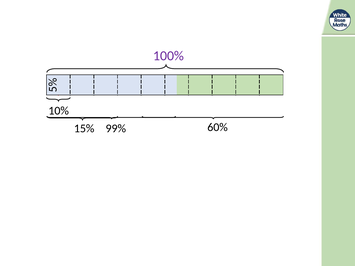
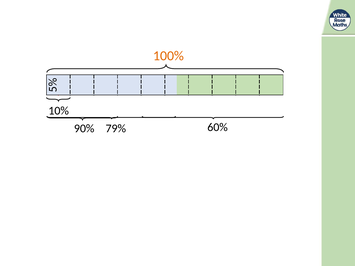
100% colour: purple -> orange (168, 56)
15%: 15% -> 90% (84, 129)
99%: 99% -> 79% (116, 129)
